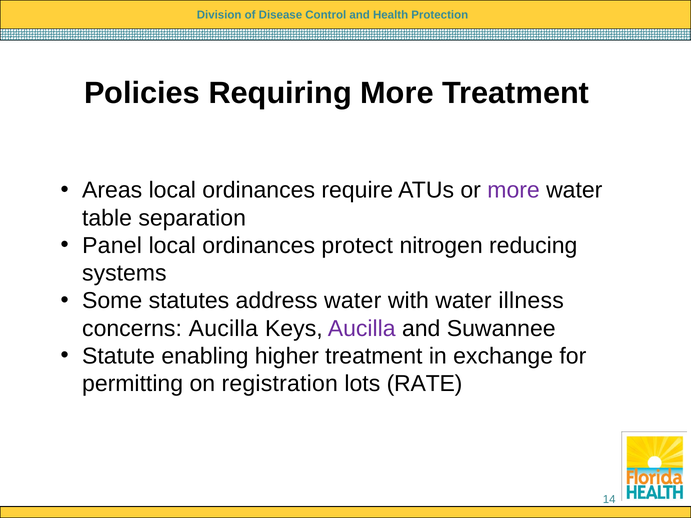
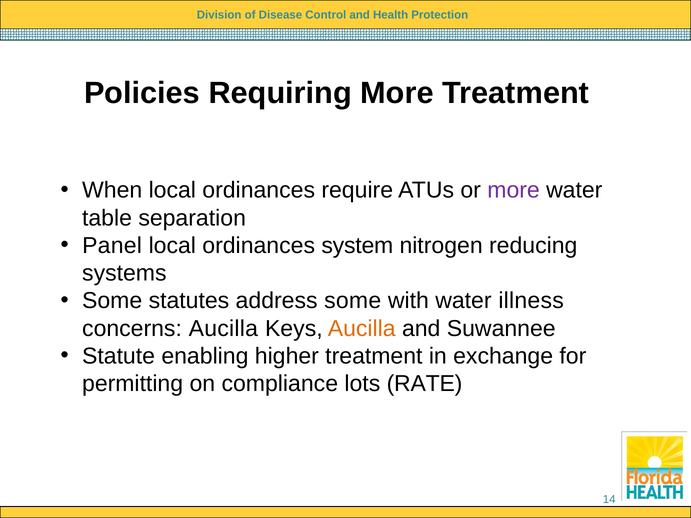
Areas: Areas -> When (112, 190)
protect: protect -> system (357, 246)
address water: water -> some (353, 301)
Aucilla colour: purple -> orange (362, 329)
registration: registration -> compliance (280, 384)
